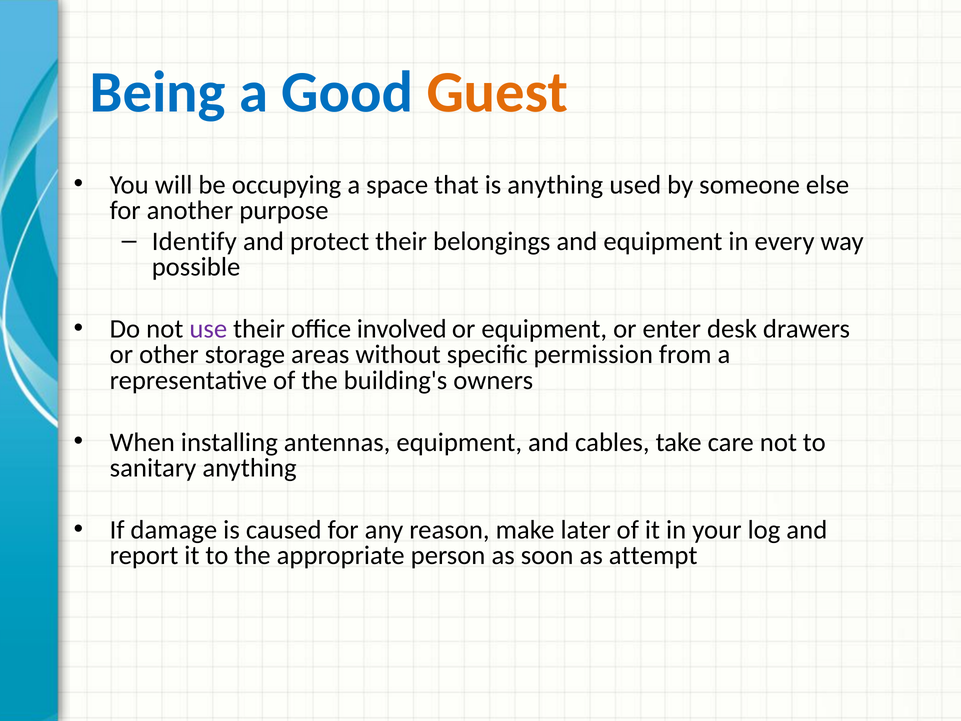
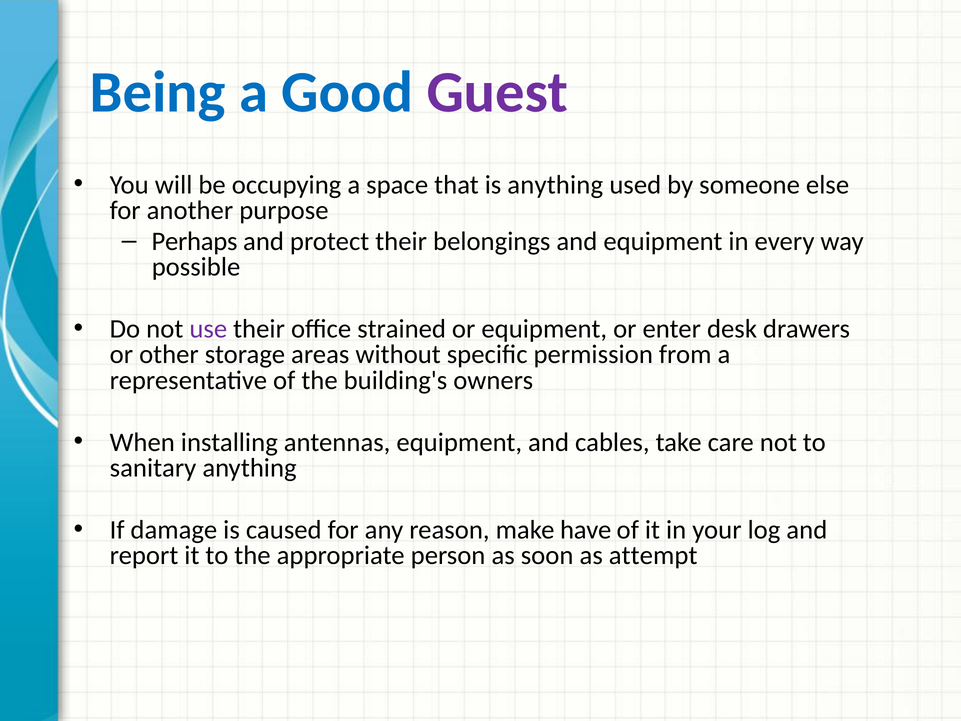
Guest colour: orange -> purple (497, 92)
Identify: Identify -> Perhaps (195, 241)
involved: involved -> strained (402, 329)
later: later -> have (586, 530)
